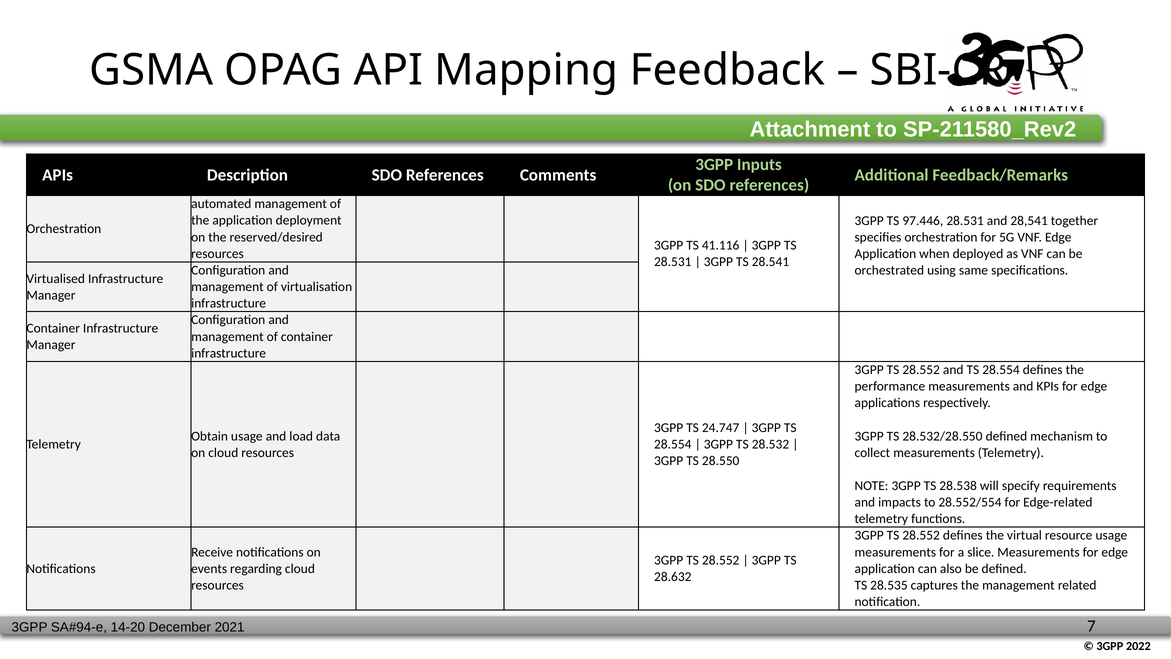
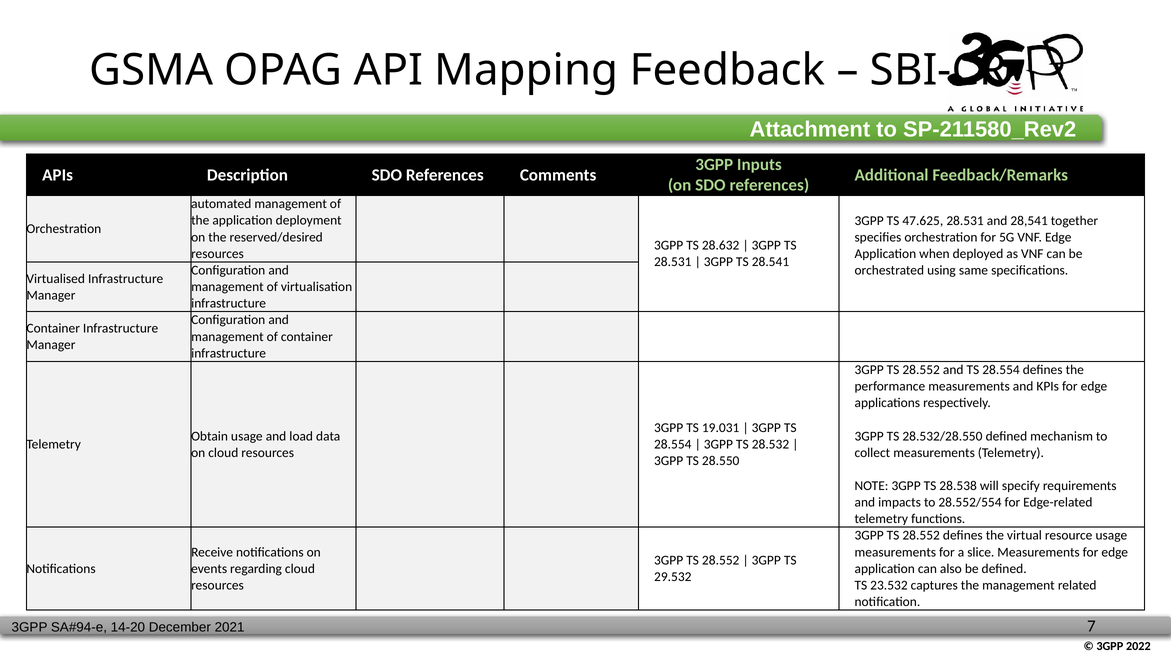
97.446: 97.446 -> 47.625 (923, 220)
41.116: 41.116 -> 28.632 (721, 245)
24.747: 24.747 -> 19.031 (721, 428)
28.632: 28.632 -> 29.532 (673, 577)
28.535: 28.535 -> 23.532 (889, 585)
